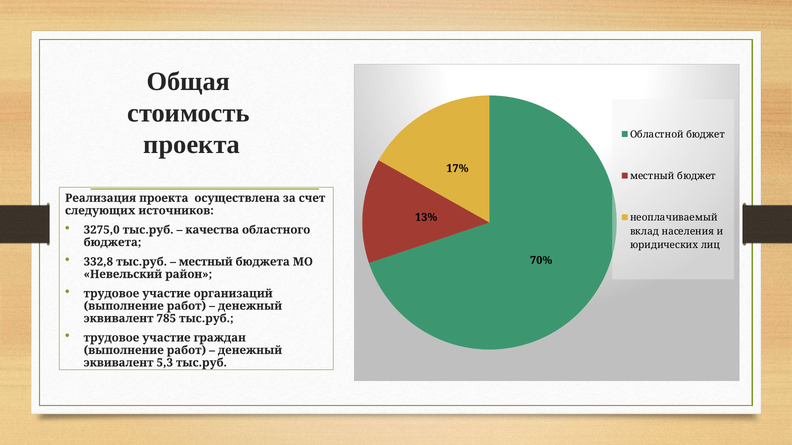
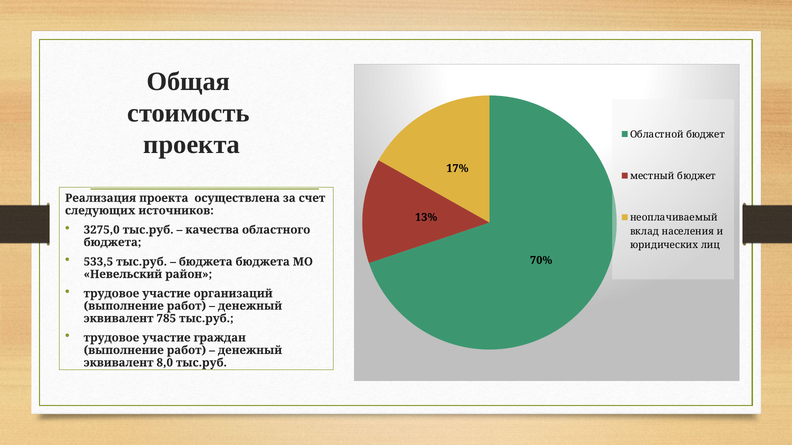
332,8: 332,8 -> 533,5 (98, 262)
местный: местный -> бюджета (206, 262)
5,3: 5,3 -> 8,0 (165, 363)
